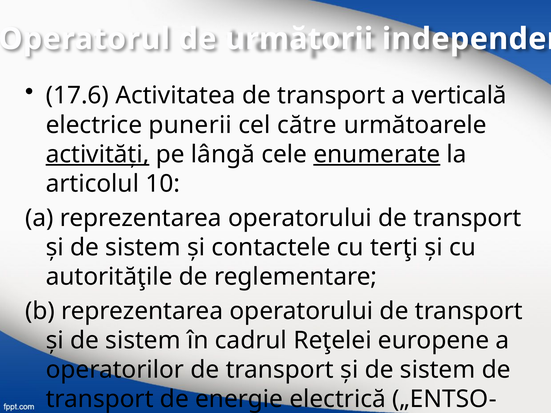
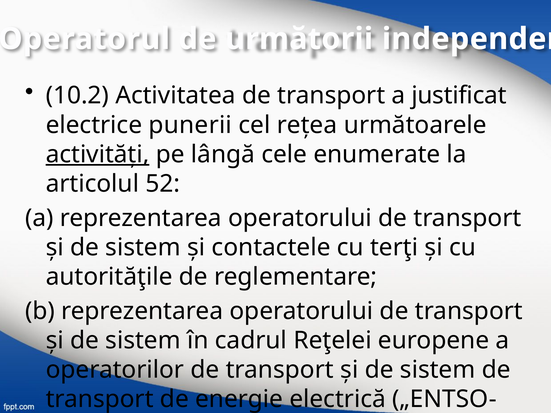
17.6: 17.6 -> 10.2 (77, 96)
verticală: verticală -> justificat (459, 96)
către: către -> reţea (307, 125)
enumerate underline: present -> none (377, 154)
10: 10 -> 52 (163, 184)
